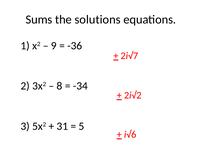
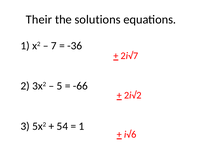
Sums: Sums -> Their (39, 20)
9: 9 -> 7 (54, 46)
8: 8 -> 5 (59, 86)
-34: -34 -> -66 (80, 86)
31: 31 -> 54 (62, 127)
5: 5 -> 1 (81, 127)
